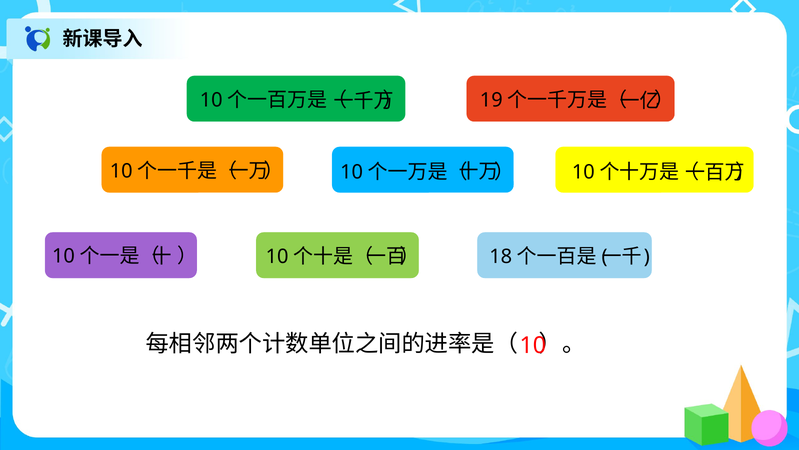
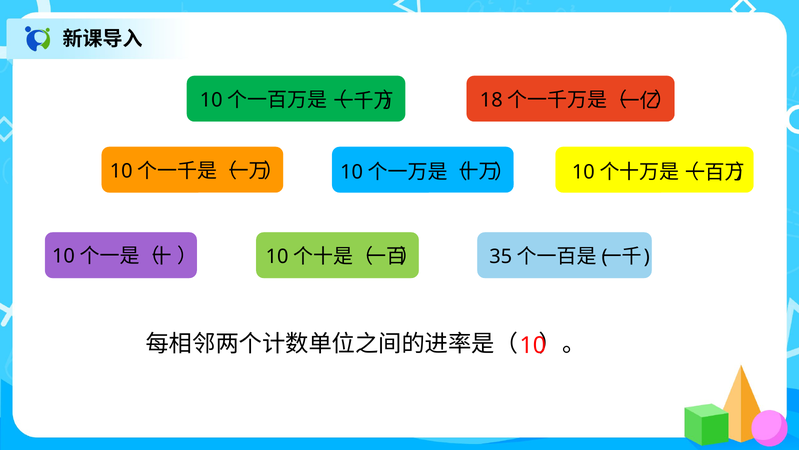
19: 19 -> 18 (491, 100)
18: 18 -> 35 (501, 256)
